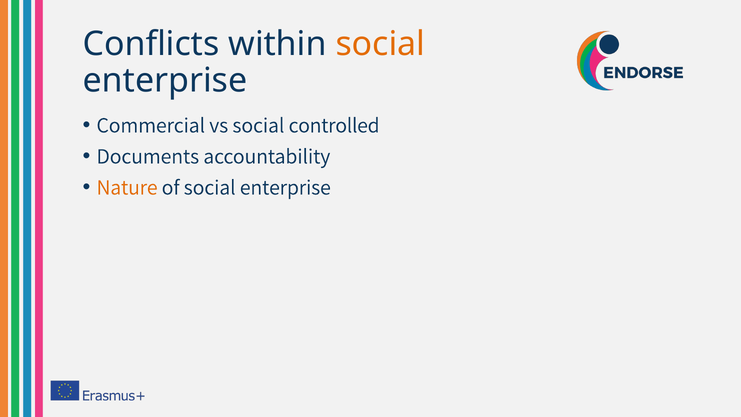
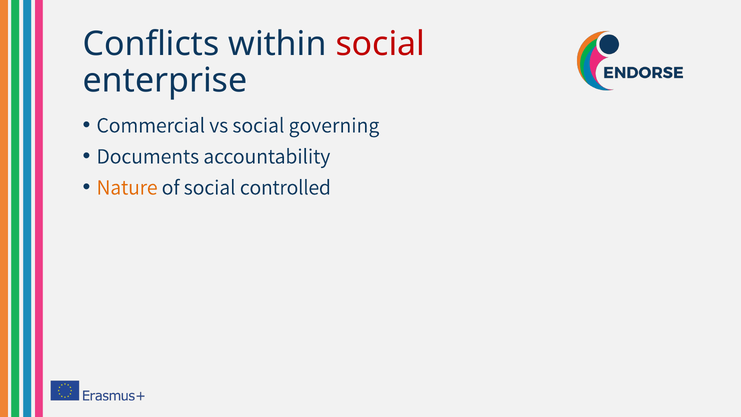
social colour: orange -> red (380, 44)
controlled: controlled -> governing (334, 125)
of social enterprise: enterprise -> controlled (285, 187)
